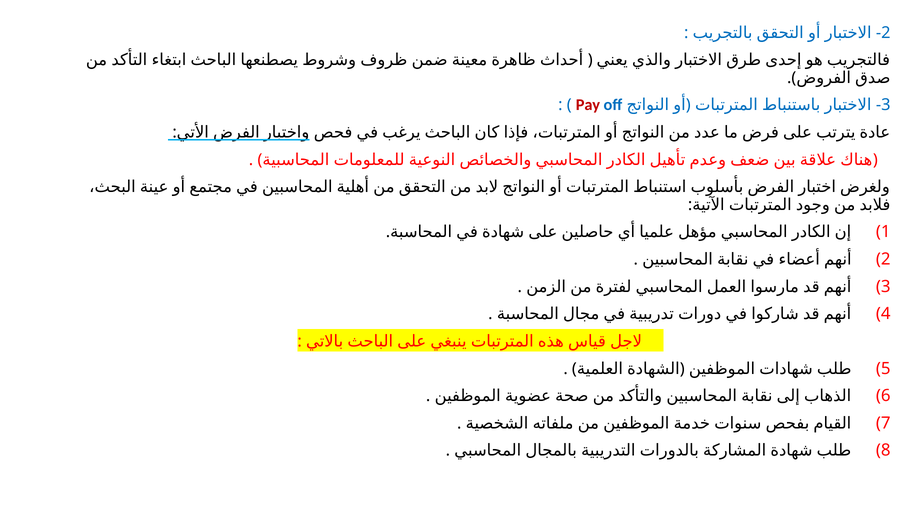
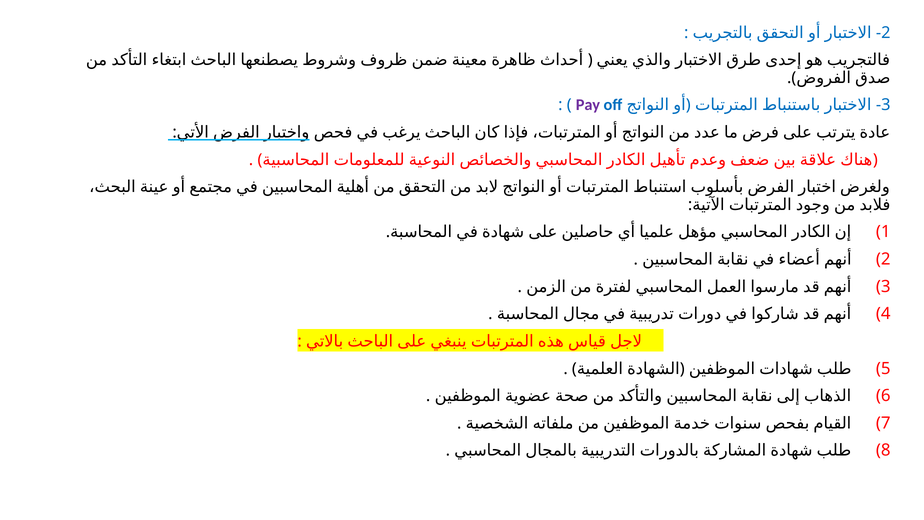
Pay colour: red -> purple (588, 105)
